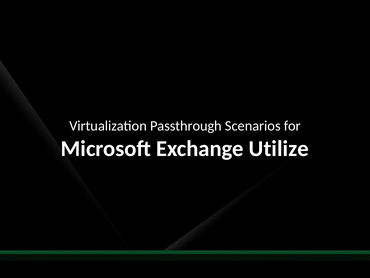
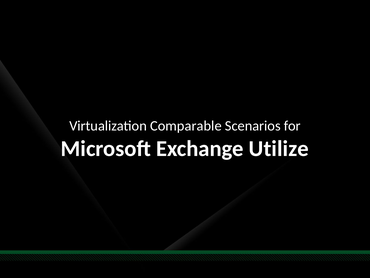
Passthrough: Passthrough -> Comparable (186, 126)
